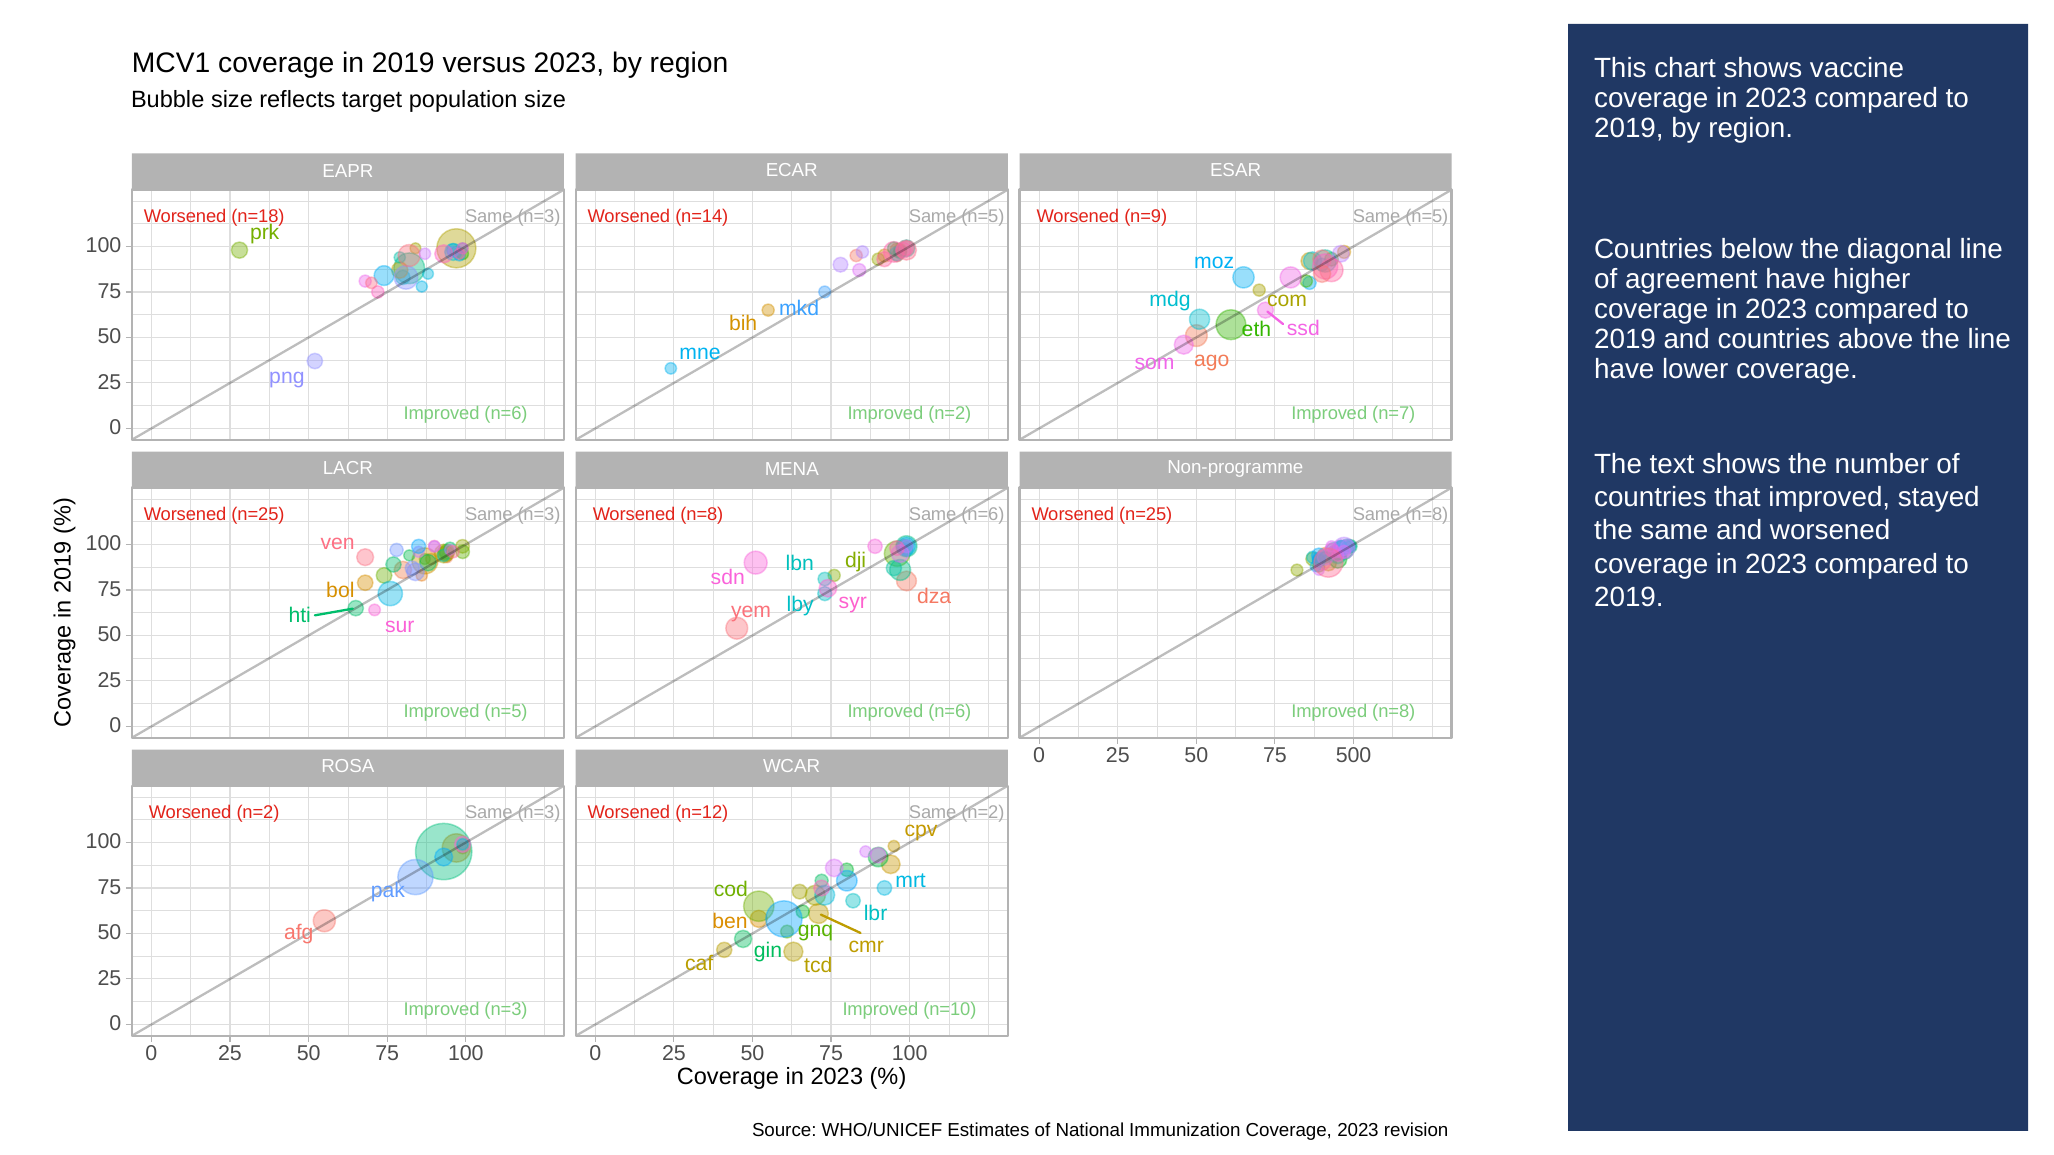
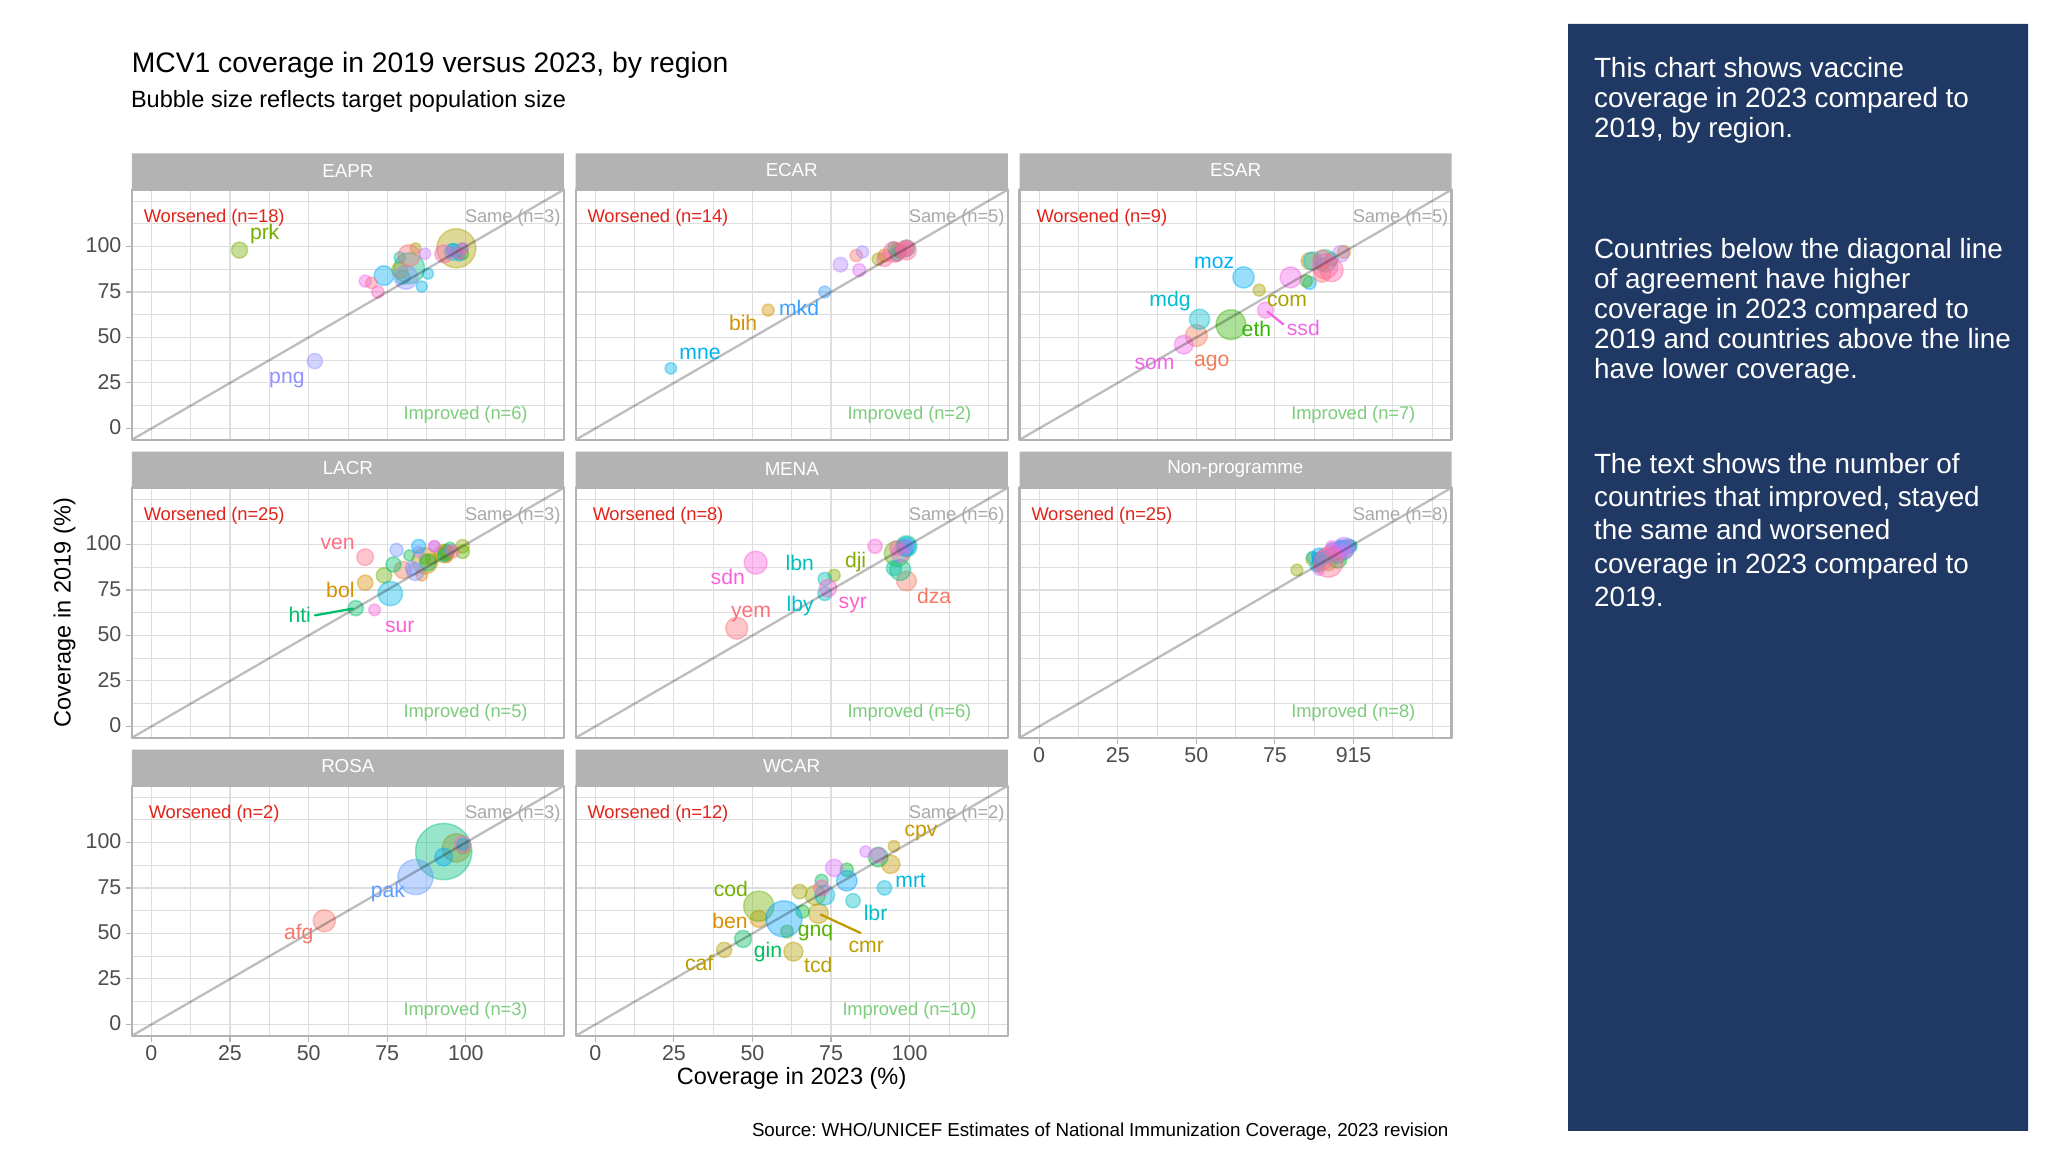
500: 500 -> 915 (1354, 755)
